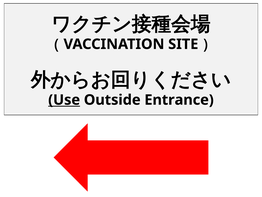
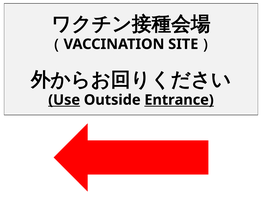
Entrance underline: none -> present (179, 100)
